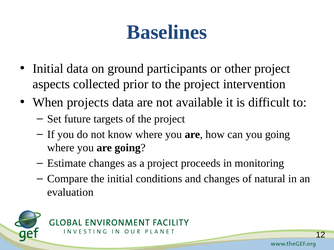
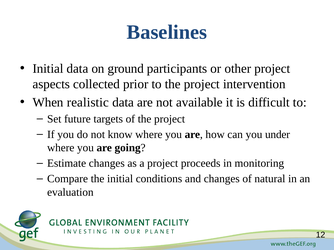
projects: projects -> realistic (88, 103)
you going: going -> under (278, 135)
